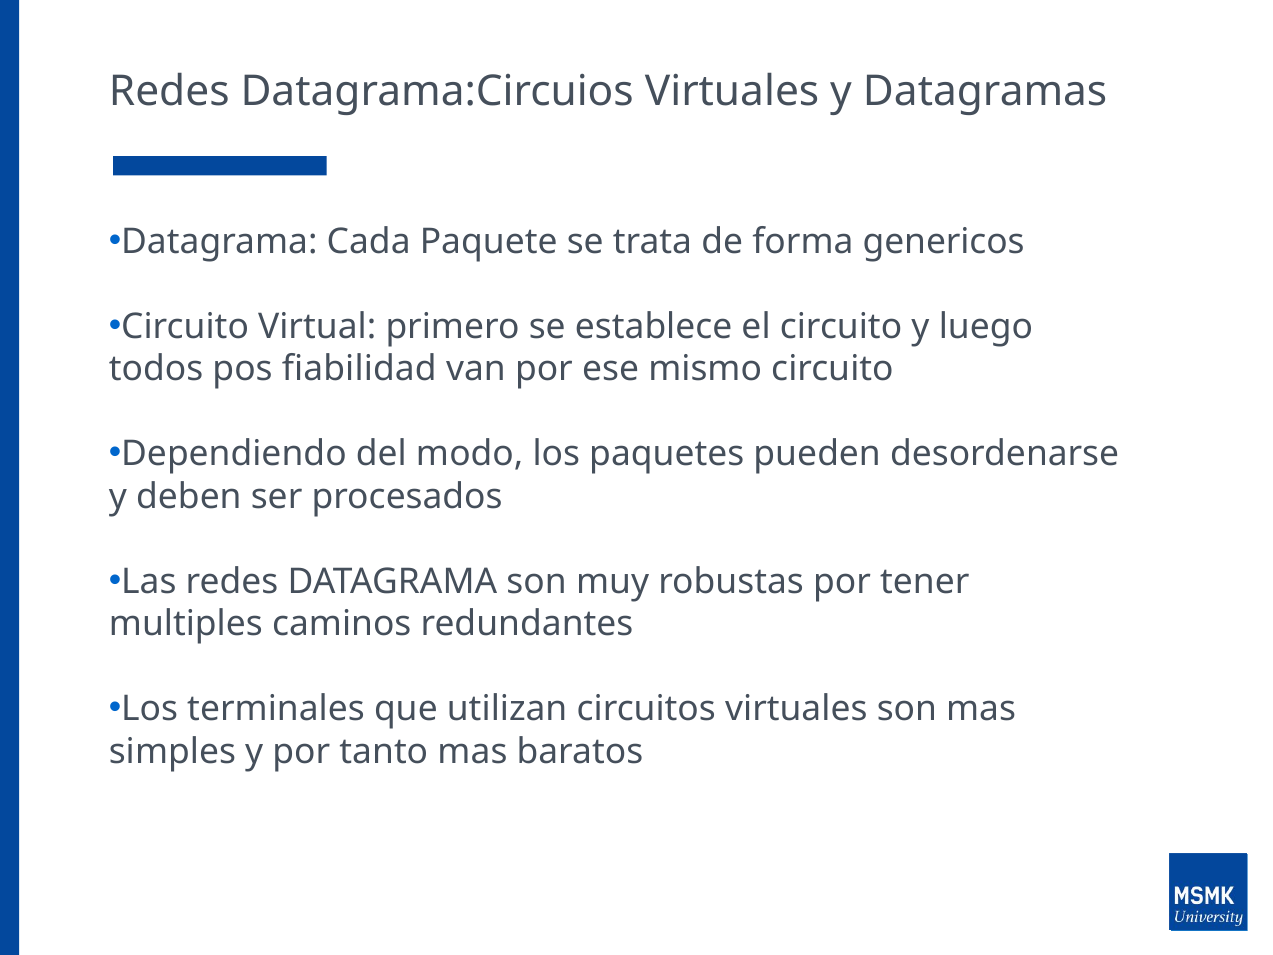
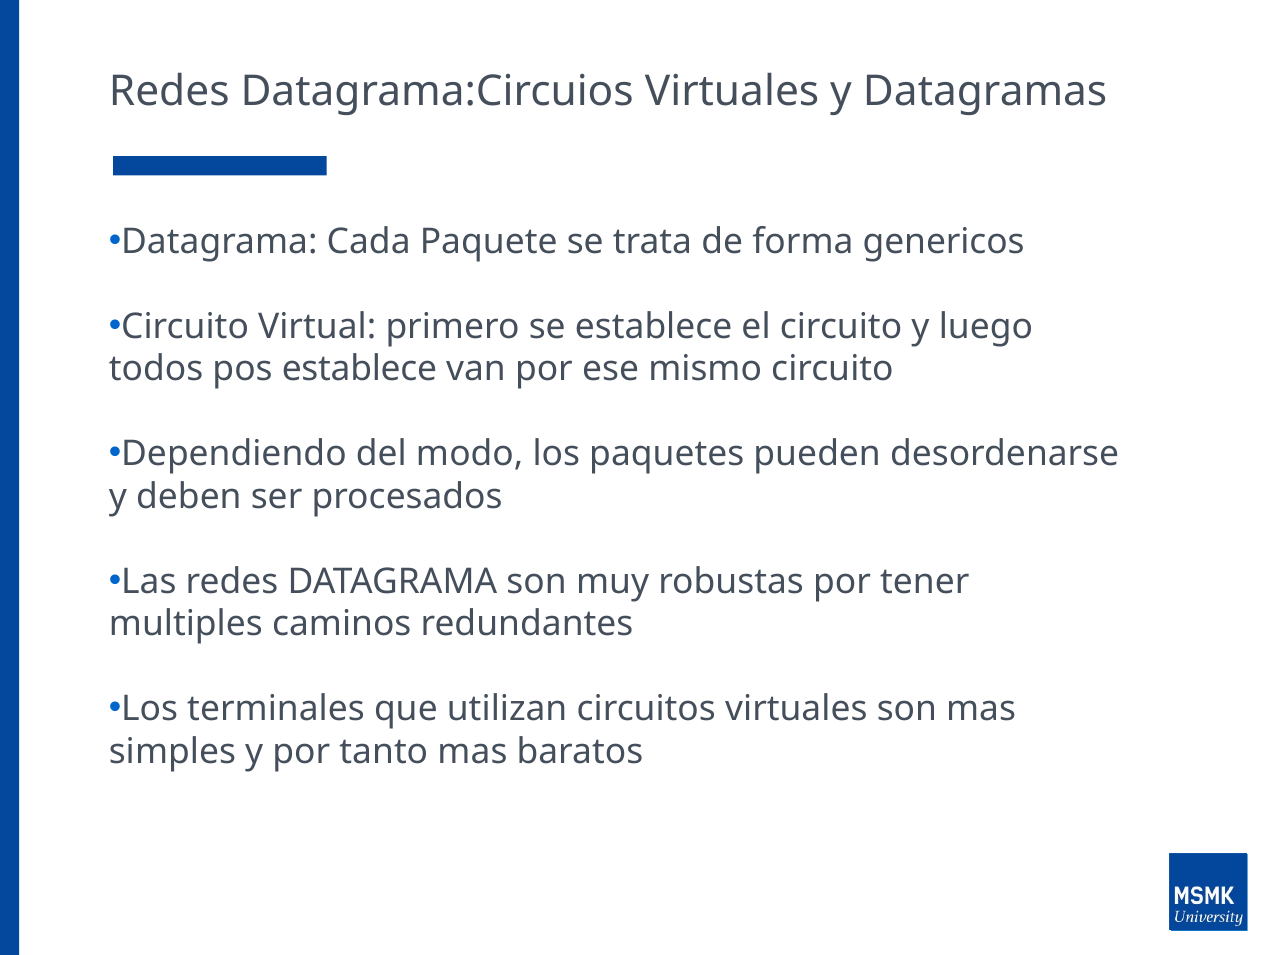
pos fiabilidad: fiabilidad -> establece (359, 369)
